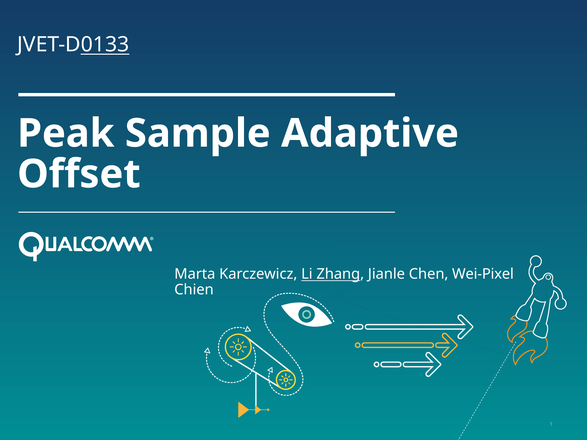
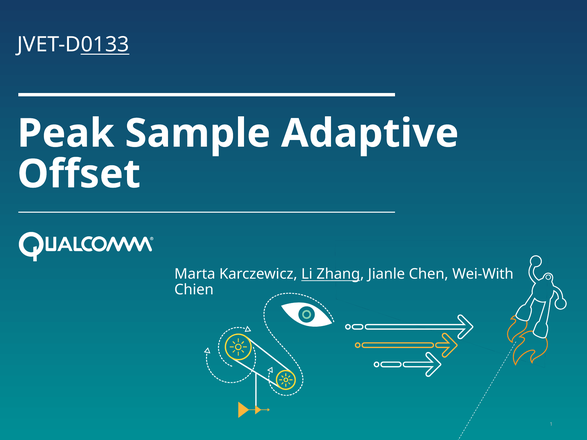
Wei-Pixel: Wei-Pixel -> Wei-With (483, 274)
